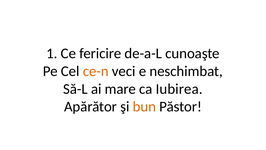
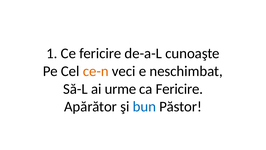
mare: mare -> urme (120, 89)
ca Iubirea: Iubirea -> Fericire (179, 89)
bun colour: orange -> blue (144, 106)
